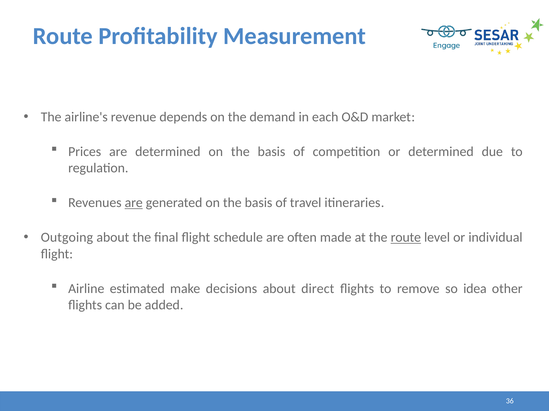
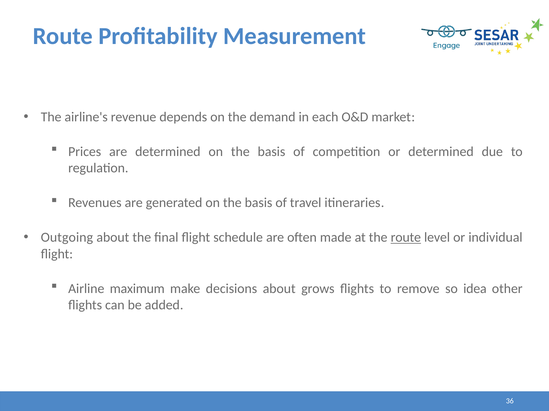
are underline: present -> none (134, 203)
estimated: estimated -> maximum (137, 289)
direct: direct -> grows (318, 289)
